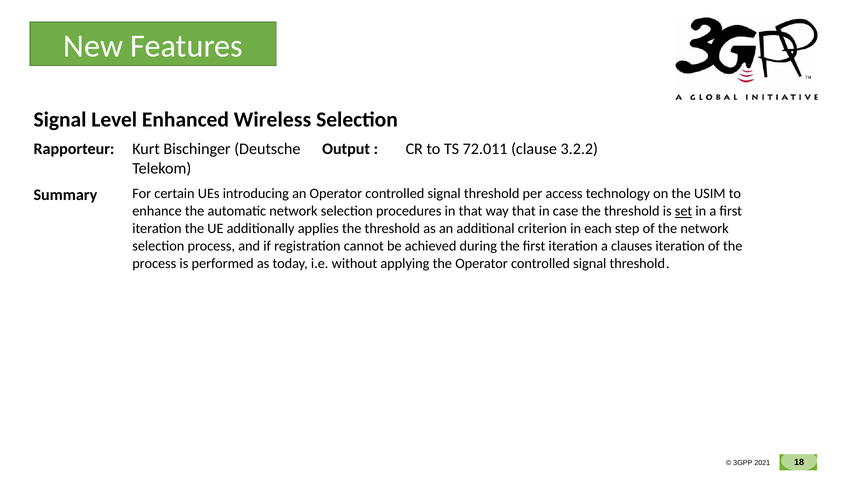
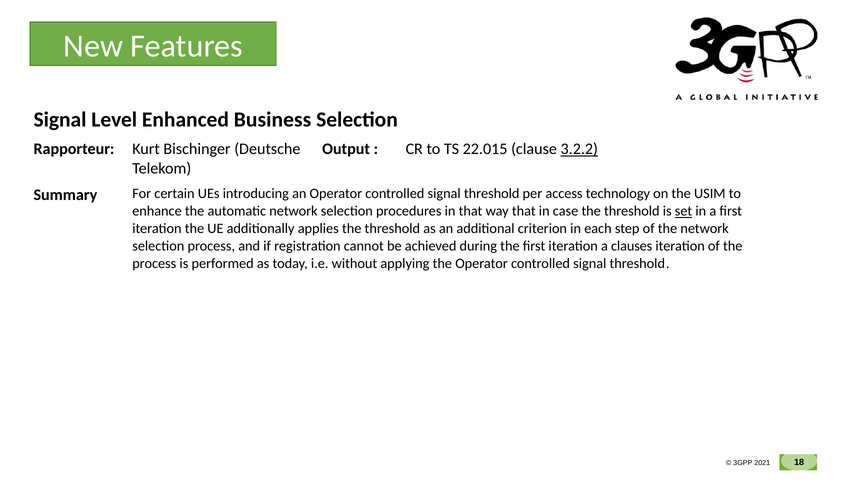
Wireless: Wireless -> Business (273, 120)
72.011: 72.011 -> 22.015 (485, 149)
3.2.2 underline: none -> present (579, 149)
